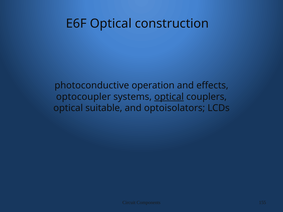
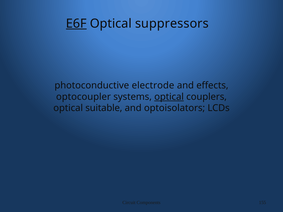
E6F underline: none -> present (76, 24)
construction: construction -> suppressors (172, 24)
operation: operation -> electrode (153, 86)
